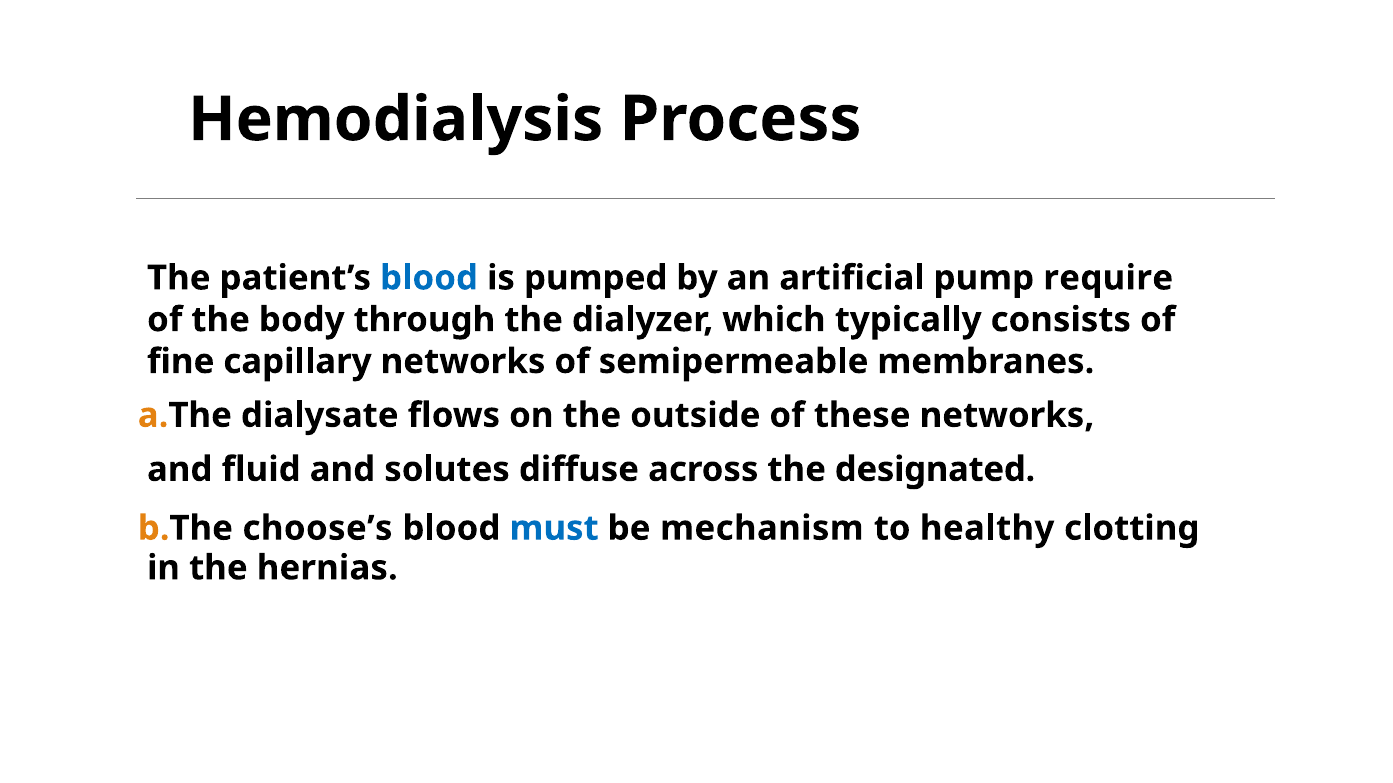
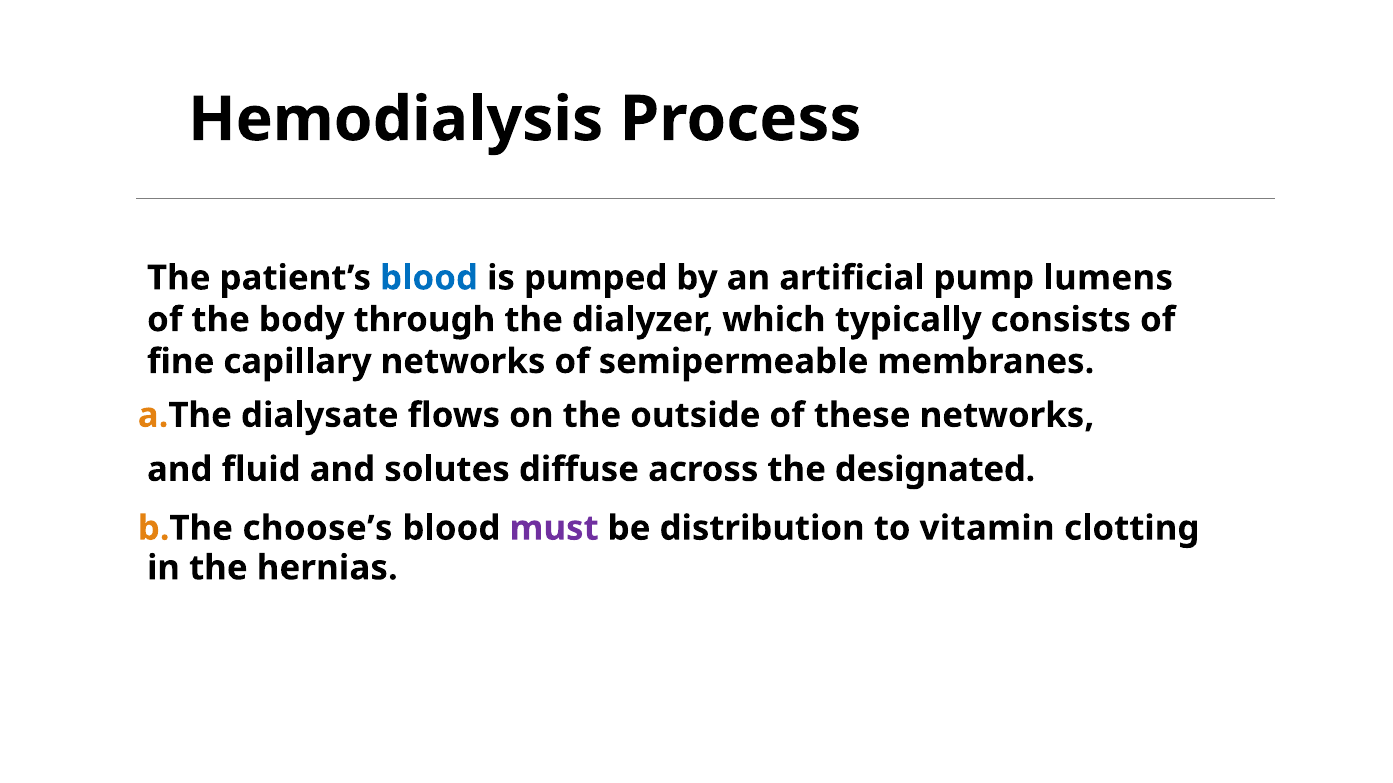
require: require -> lumens (1108, 278)
must colour: blue -> purple (554, 529)
mechanism: mechanism -> distribution (762, 529)
healthy: healthy -> vitamin (987, 529)
